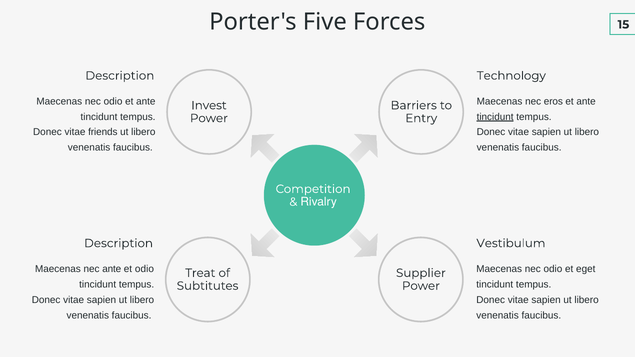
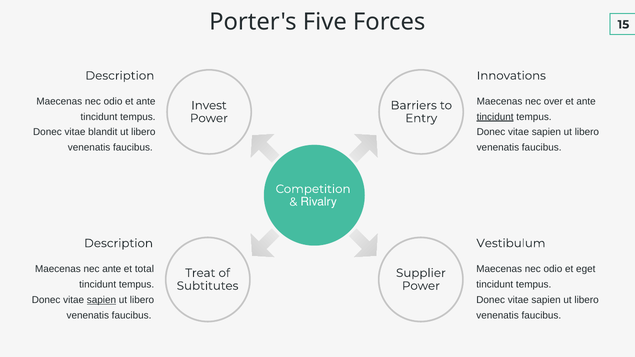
Technology: Technology -> Innovations (511, 76)
eros: eros -> over (553, 101)
friends: friends -> blandit (103, 132)
et odio: odio -> total (144, 269)
sapien underline: none -> present (101, 300)
